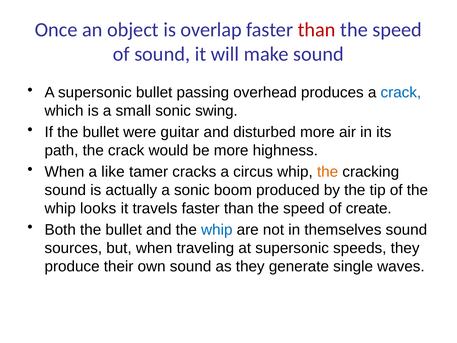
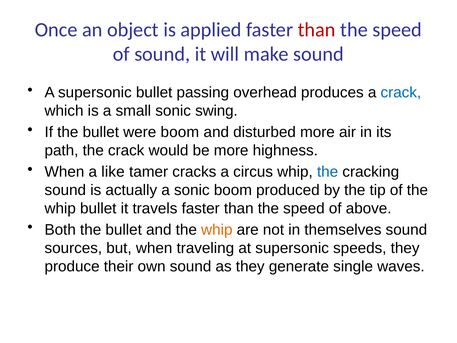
overlap: overlap -> applied (211, 30)
were guitar: guitar -> boom (180, 132)
the colour: orange -> blue (328, 172)
whip looks: looks -> bullet (98, 208)
create: create -> above (369, 208)
whip colour: blue -> orange (217, 230)
